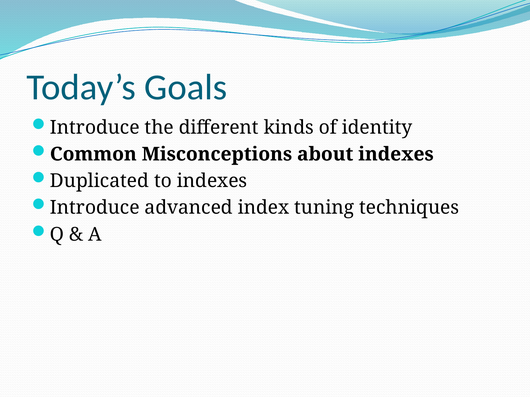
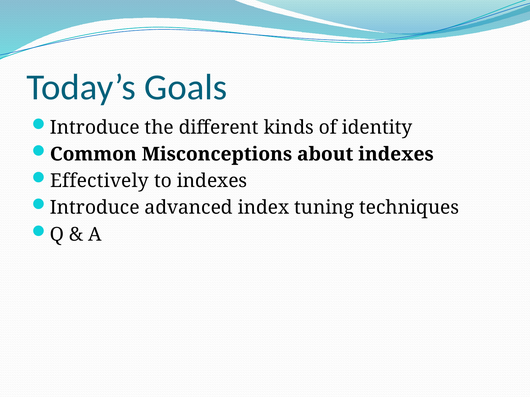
Duplicated: Duplicated -> Effectively (99, 181)
